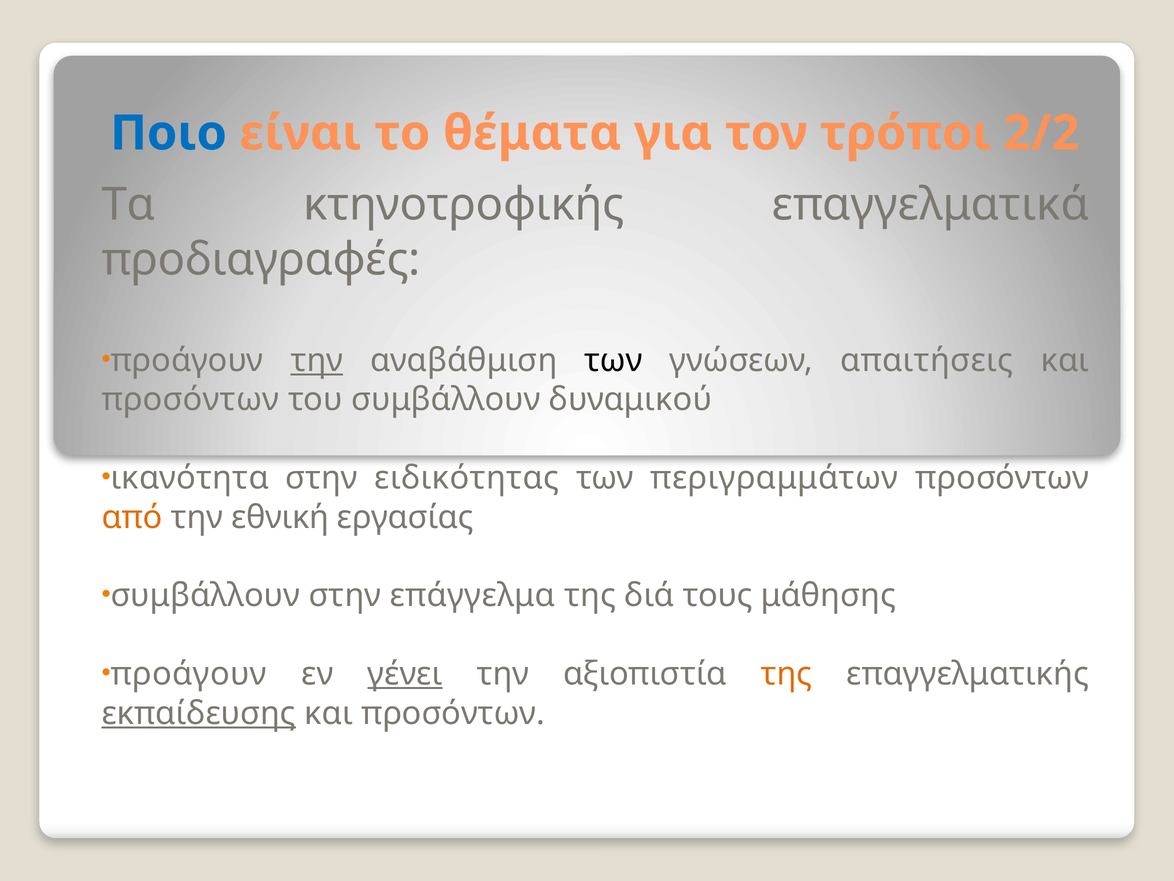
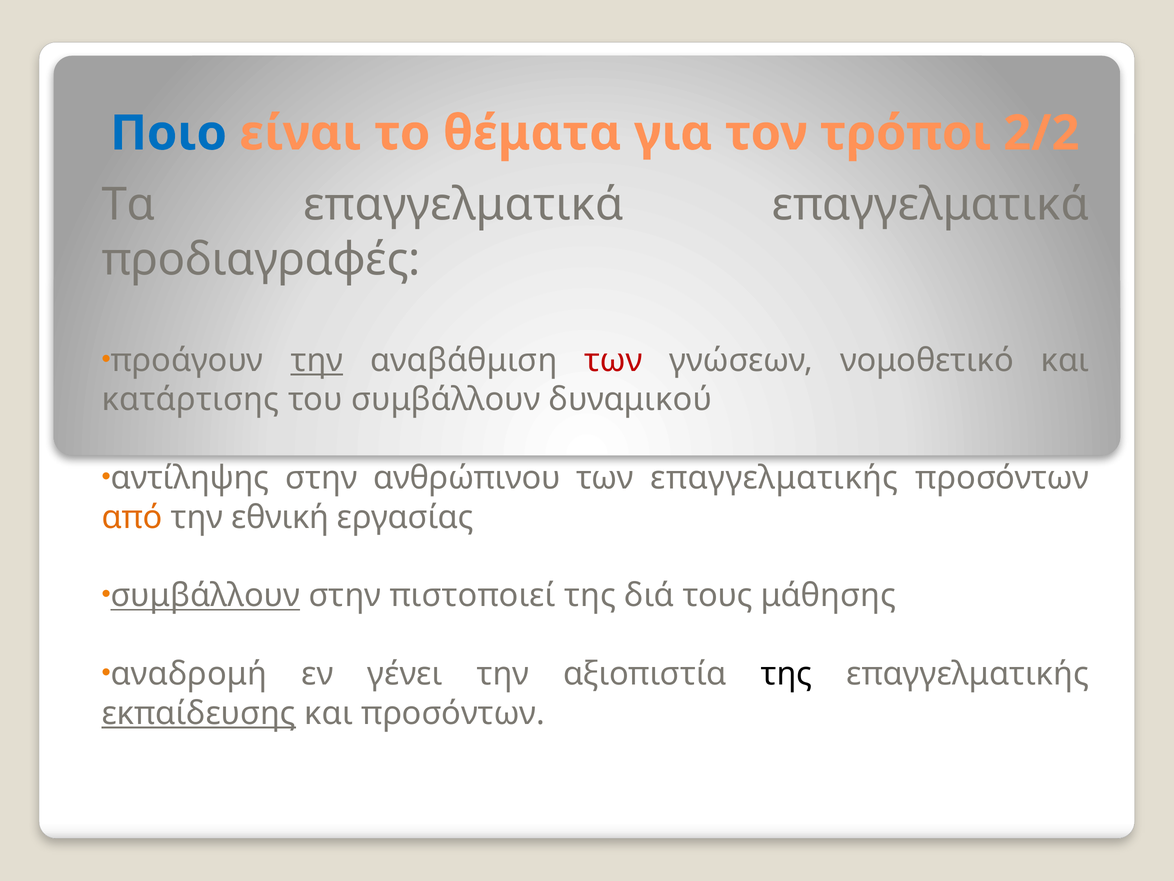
Tα κτηνοτροφικής: κτηνοτροφικής -> επαγγελματικά (463, 205)
των colour: black -> red (613, 360)
απαιτήσεις: απαιτήσεις -> νομοθετικό (927, 360)
προσόντων: προσόντων -> κατάρτισης (190, 399)
ικανότητα: ικανότητα -> αντίληψης (190, 478)
ειδικότητας: ειδικότητας -> ανθρώπινου (467, 478)
των περιγραμμάτων: περιγραμμάτων -> επαγγελματικής (774, 478)
συμβάλλουν underline: none -> present (205, 595)
επάγγελμα: επάγγελμα -> πιστοποιεί (473, 595)
προάγουν: προάγουν -> αναδρομή (189, 674)
γένει underline: present -> none (405, 674)
της colour: orange -> black (786, 674)
